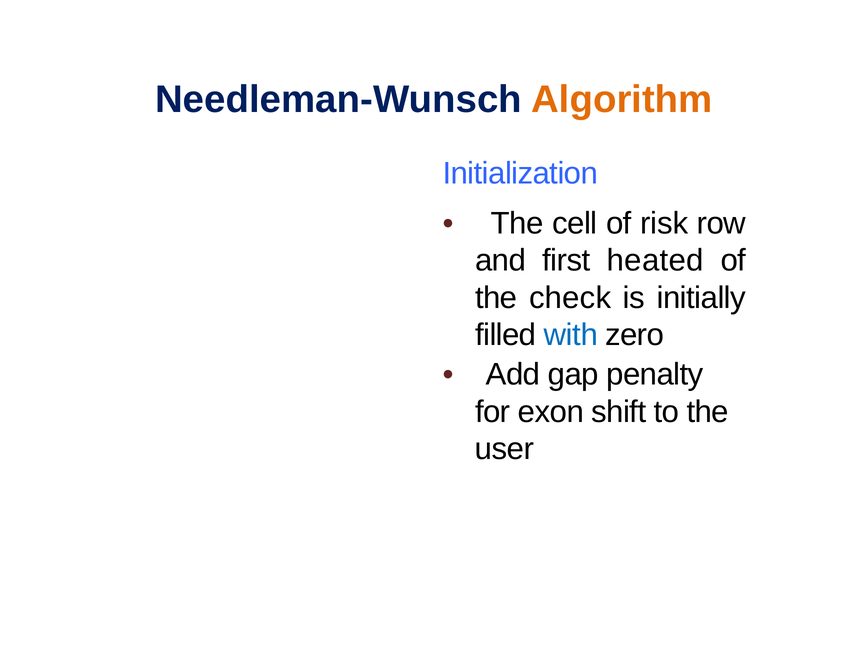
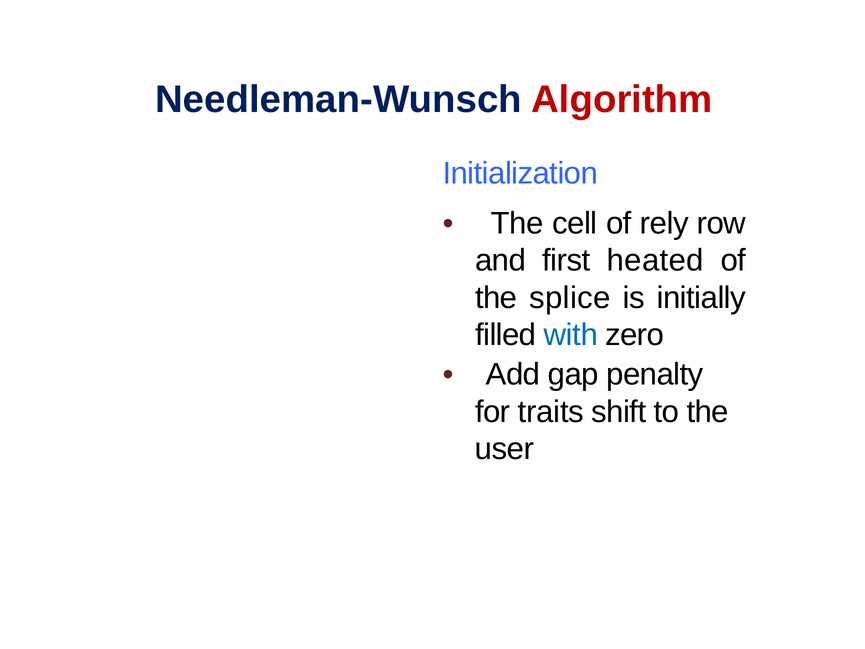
Algorithm colour: orange -> red (622, 100)
risk: risk -> rely (664, 223)
check: check -> splice (570, 298)
exon: exon -> traits (551, 412)
